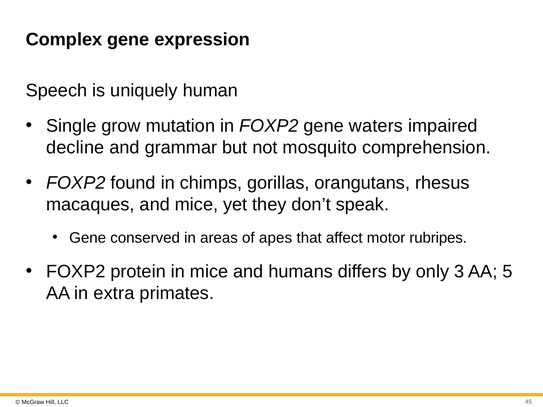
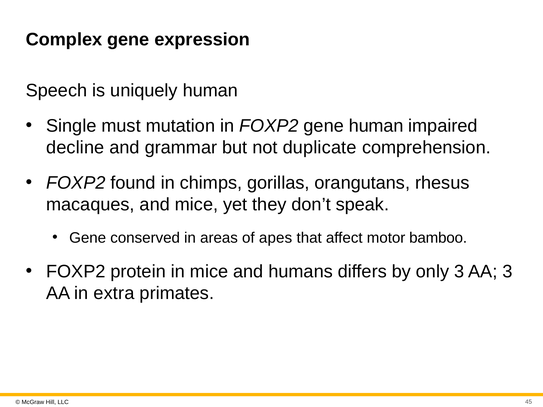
grow: grow -> must (121, 126)
gene waters: waters -> human (376, 126)
mosquito: mosquito -> duplicate (320, 148)
rubripes: rubripes -> bamboo (438, 238)
AA 5: 5 -> 3 (507, 272)
